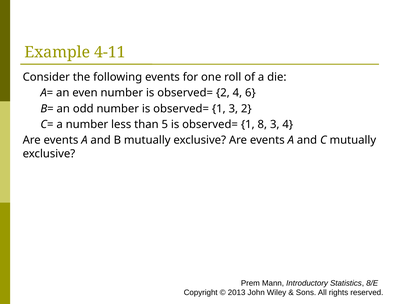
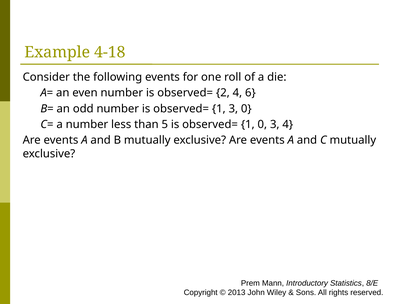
4-11: 4-11 -> 4-18 (110, 53)
3 2: 2 -> 0 (246, 109)
1 8: 8 -> 0 (262, 125)
